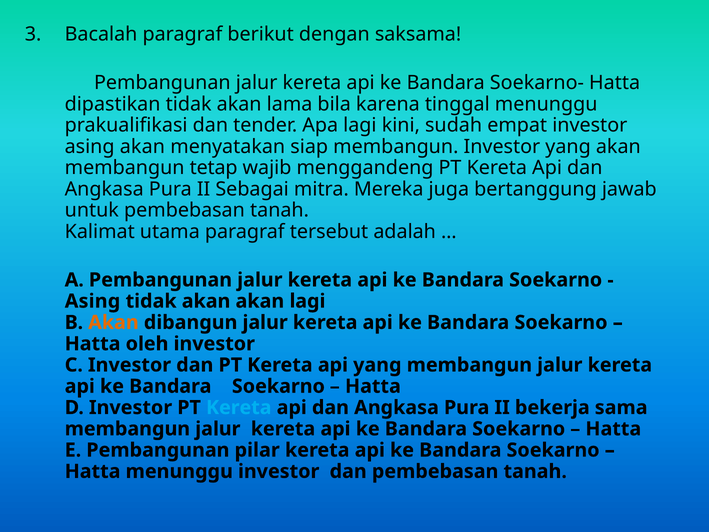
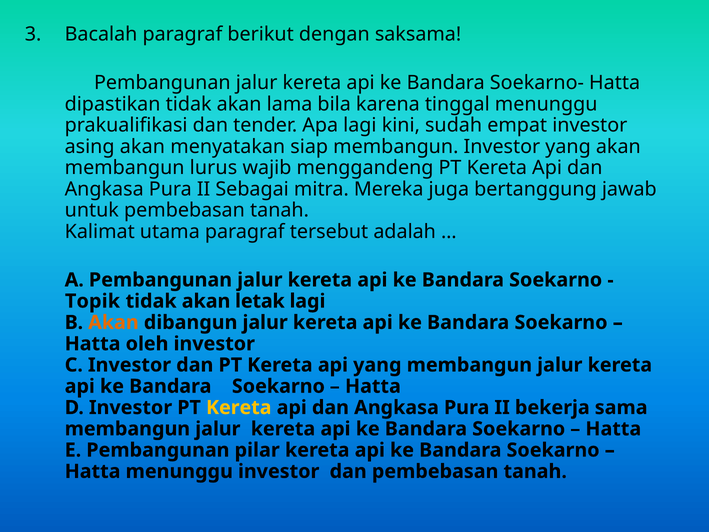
tetap: tetap -> lurus (213, 168)
Asing: Asing -> Topik (92, 301)
akan akan: akan -> letak (260, 301)
Kereta colour: light blue -> yellow (239, 407)
